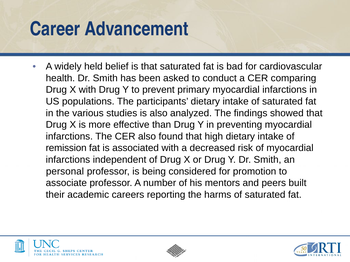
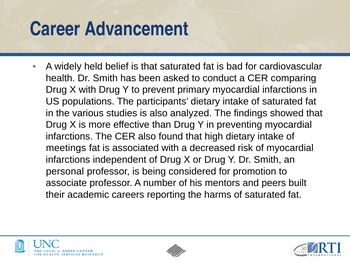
remission: remission -> meetings (66, 148)
